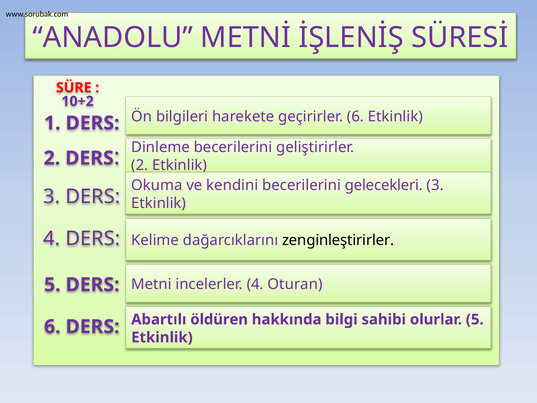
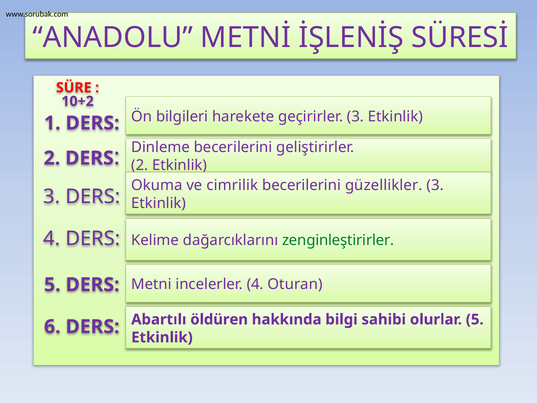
geçirirler 6: 6 -> 3 (355, 116)
kendini: kendini -> cimrilik (232, 185)
gelecekleri: gelecekleri -> güzellikler (384, 185)
zenginleştirirler colour: black -> green (338, 240)
